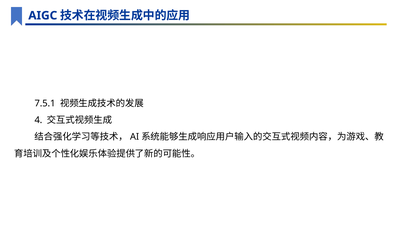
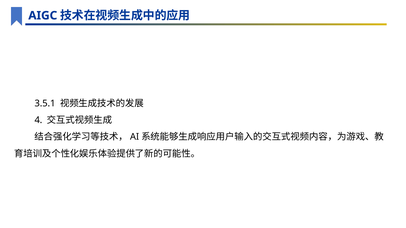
7.5.1: 7.5.1 -> 3.5.1 (45, 104)
